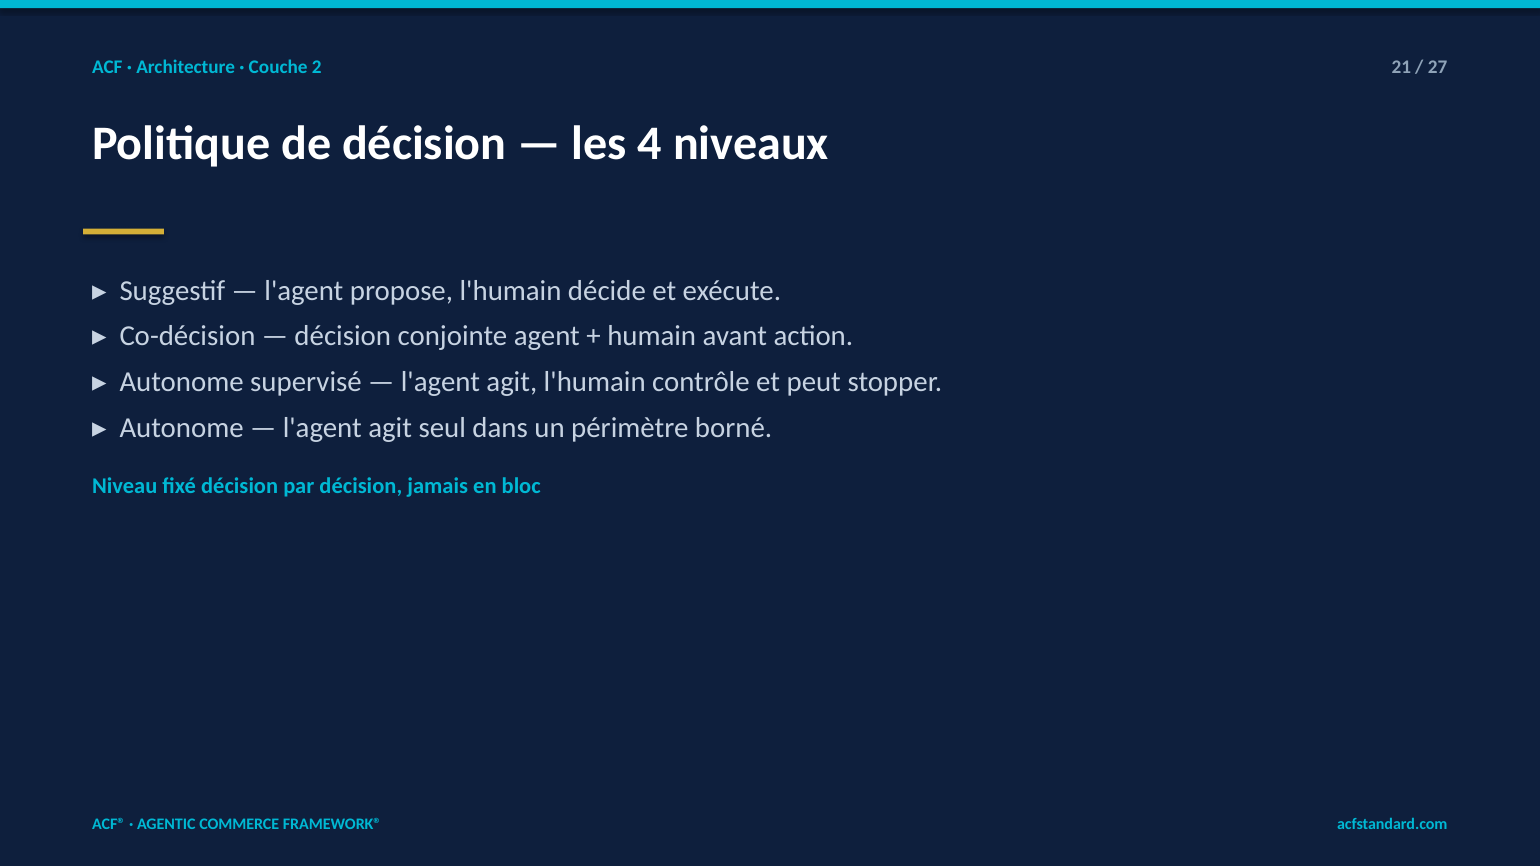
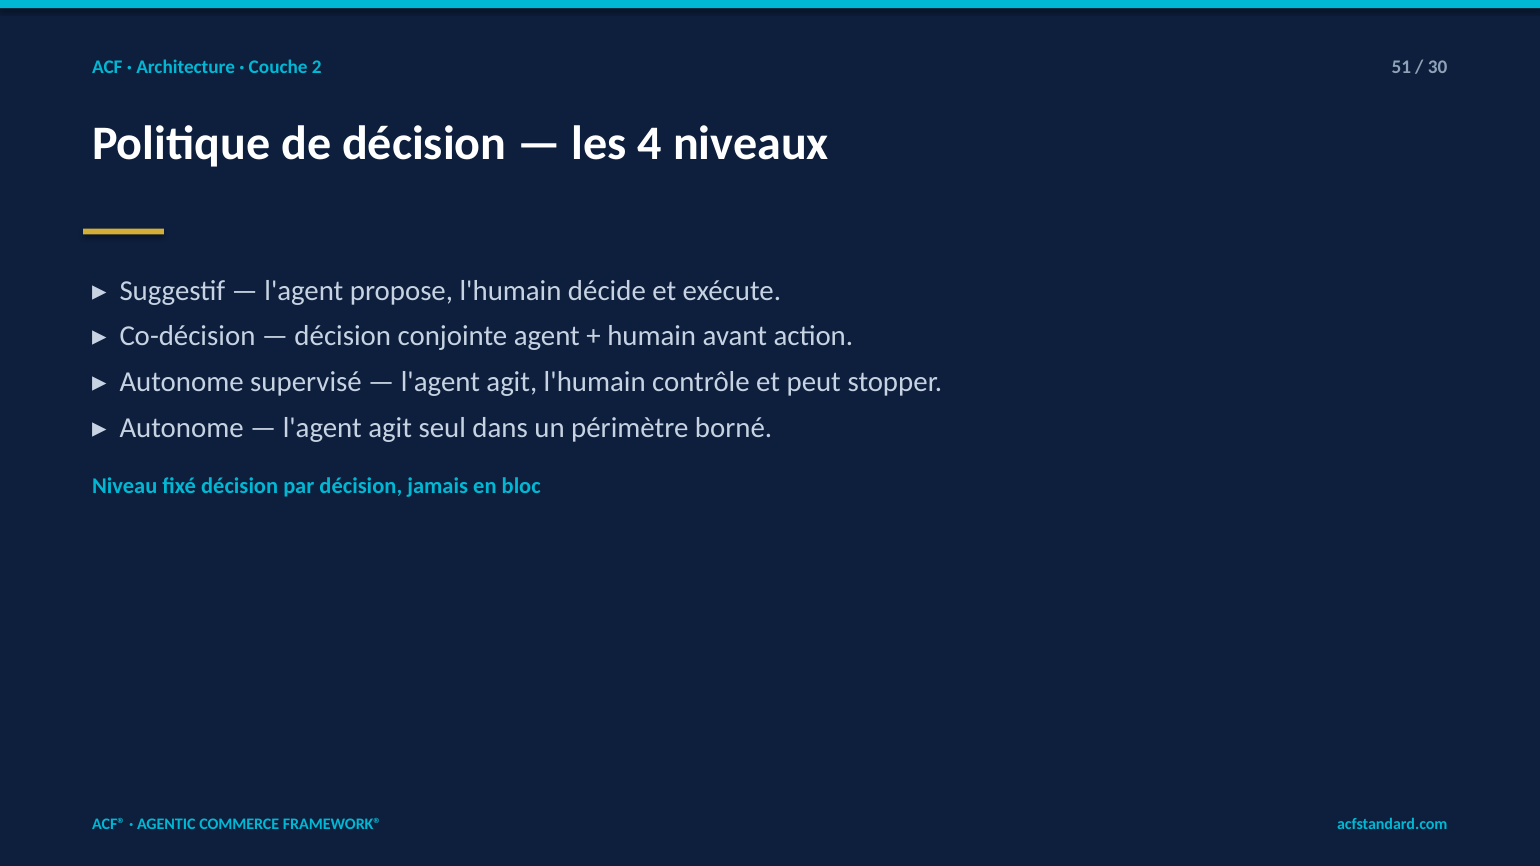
21: 21 -> 51 (1401, 67)
27: 27 -> 30 (1438, 67)
